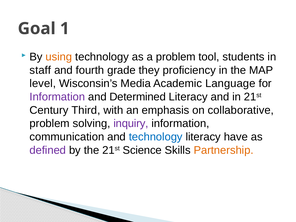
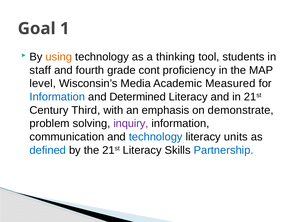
a problem: problem -> thinking (176, 57)
they: they -> cont (149, 70)
Language: Language -> Measured (230, 84)
Information colour: purple -> blue (57, 97)
collaborative: collaborative -> demonstrate (241, 110)
have: have -> units (236, 137)
defined colour: purple -> blue (48, 150)
21st Science: Science -> Literacy (142, 150)
Partnership colour: orange -> blue (224, 150)
